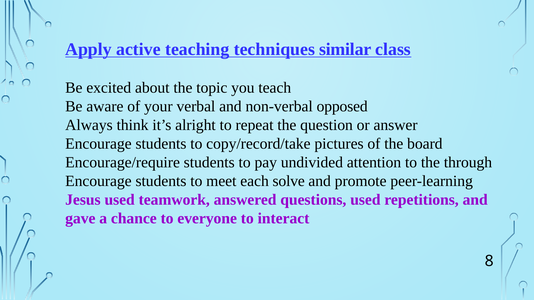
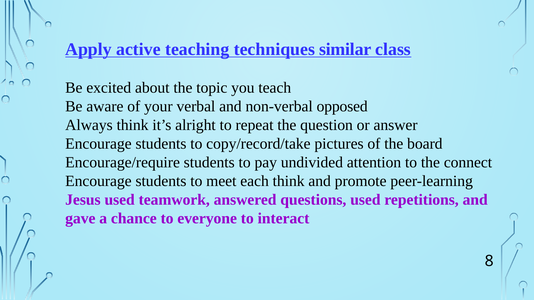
through: through -> connect (468, 163)
each solve: solve -> think (289, 181)
